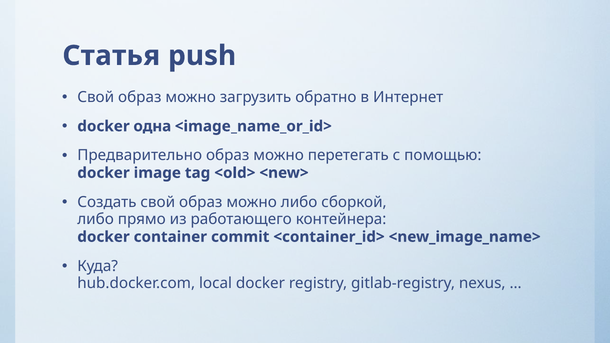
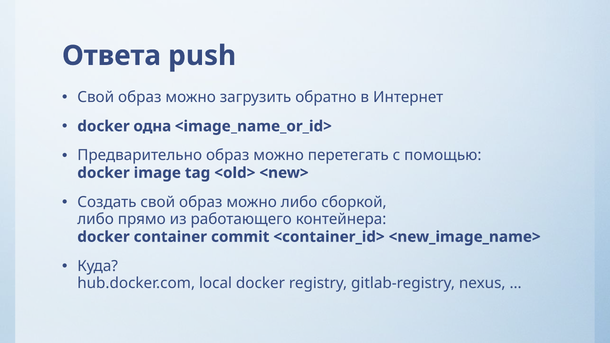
Статья: Статья -> Ответа (112, 56)
